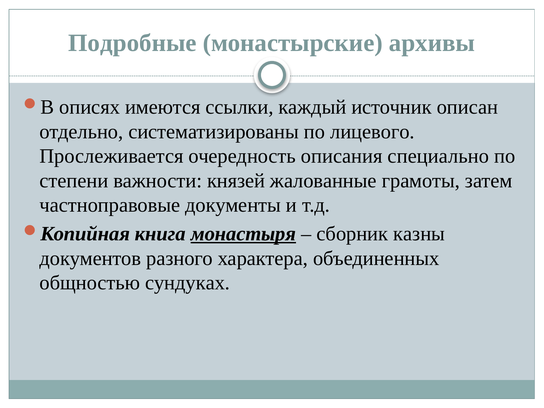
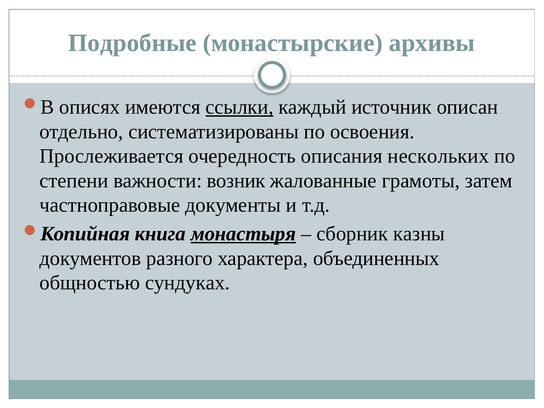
ссылки underline: none -> present (240, 107)
лицевого: лицевого -> освоения (372, 132)
специально: специально -> нескольких (438, 156)
князей: князей -> возник (236, 181)
